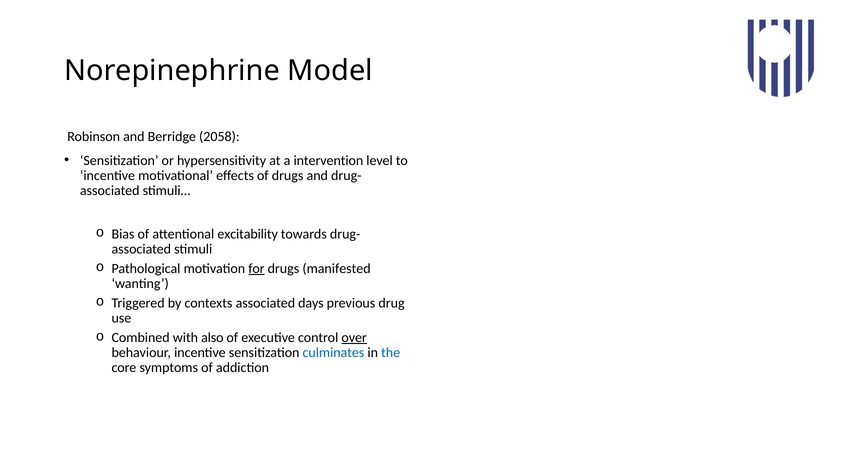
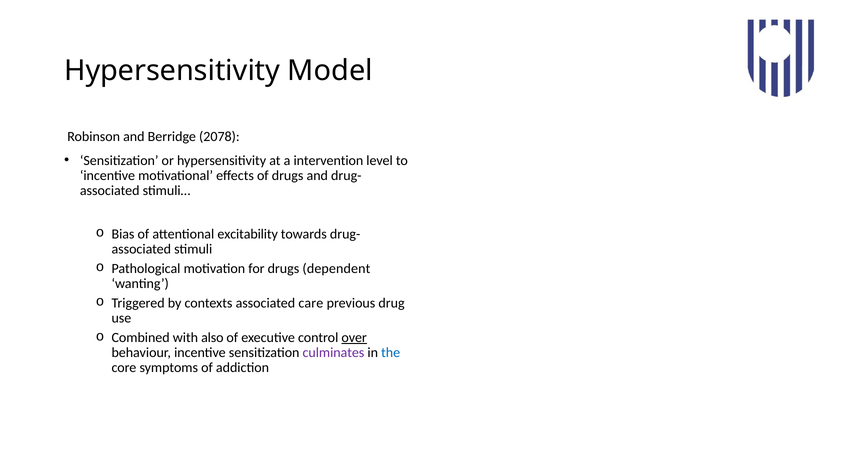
Norepinephrine: Norepinephrine -> Hypersensitivity (172, 71)
2058: 2058 -> 2078 (219, 137)
for underline: present -> none (256, 269)
manifested: manifested -> dependent (336, 269)
days: days -> care (311, 303)
culminates colour: blue -> purple (333, 353)
